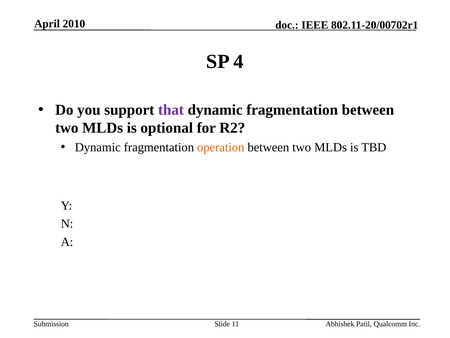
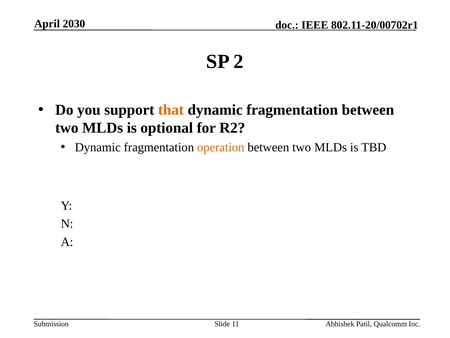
2010: 2010 -> 2030 (74, 24)
4: 4 -> 2 (239, 61)
that colour: purple -> orange (171, 110)
